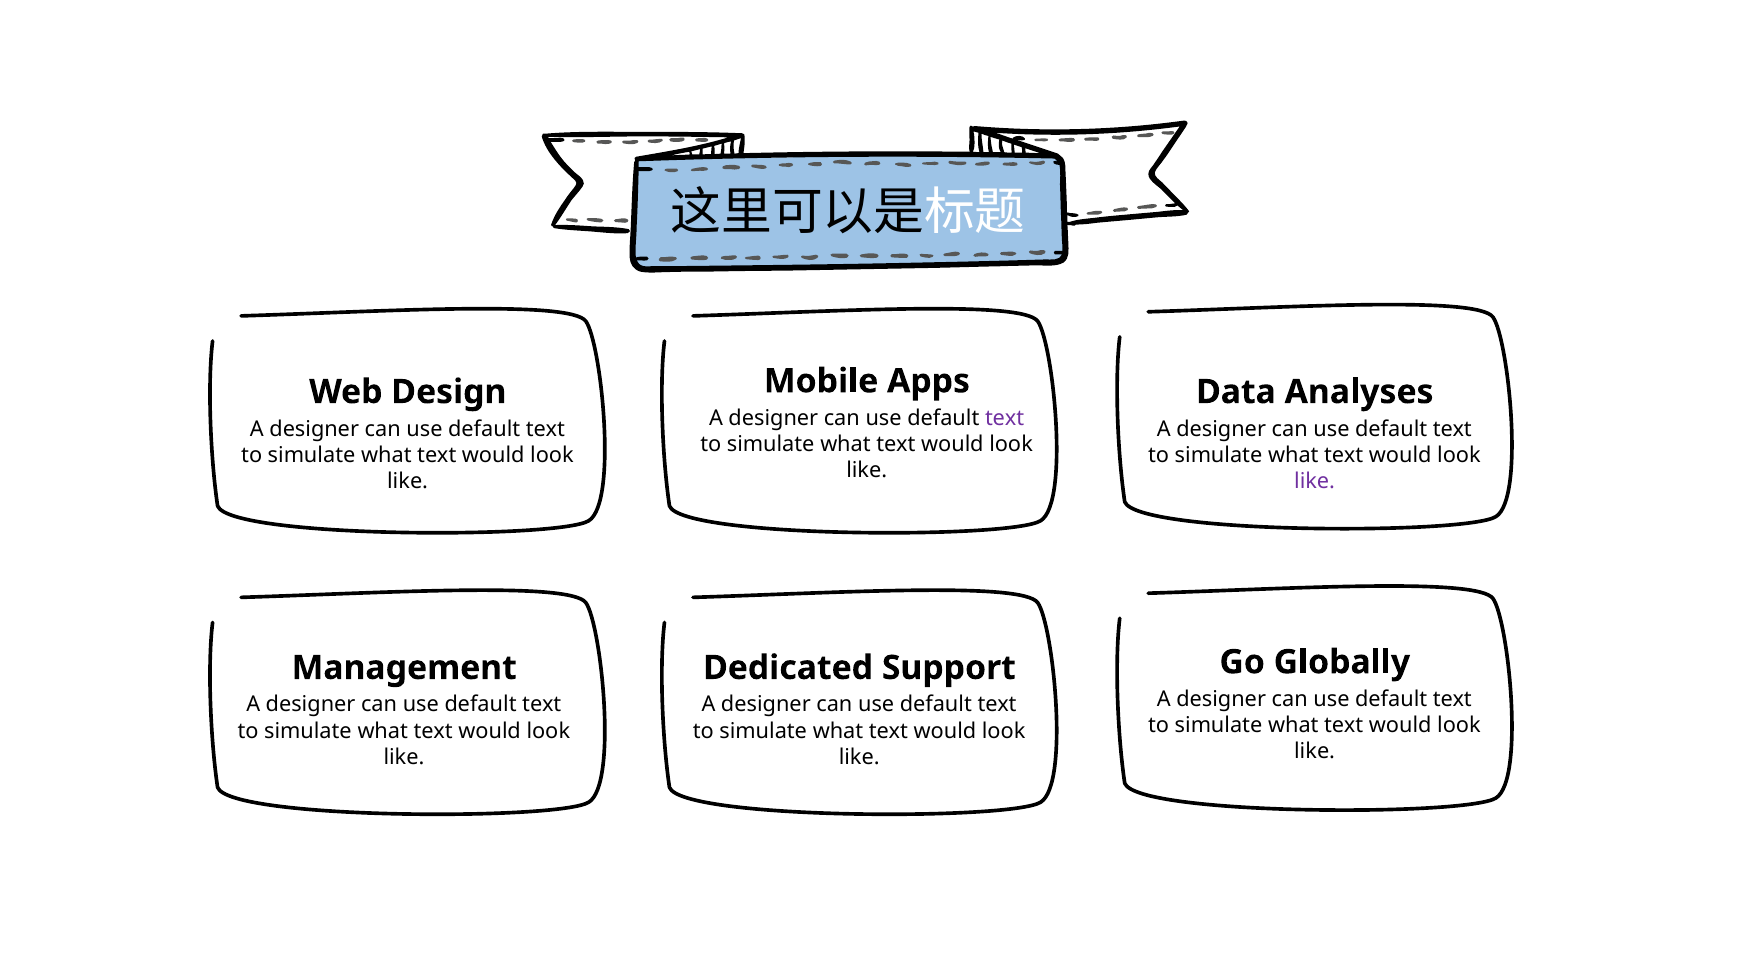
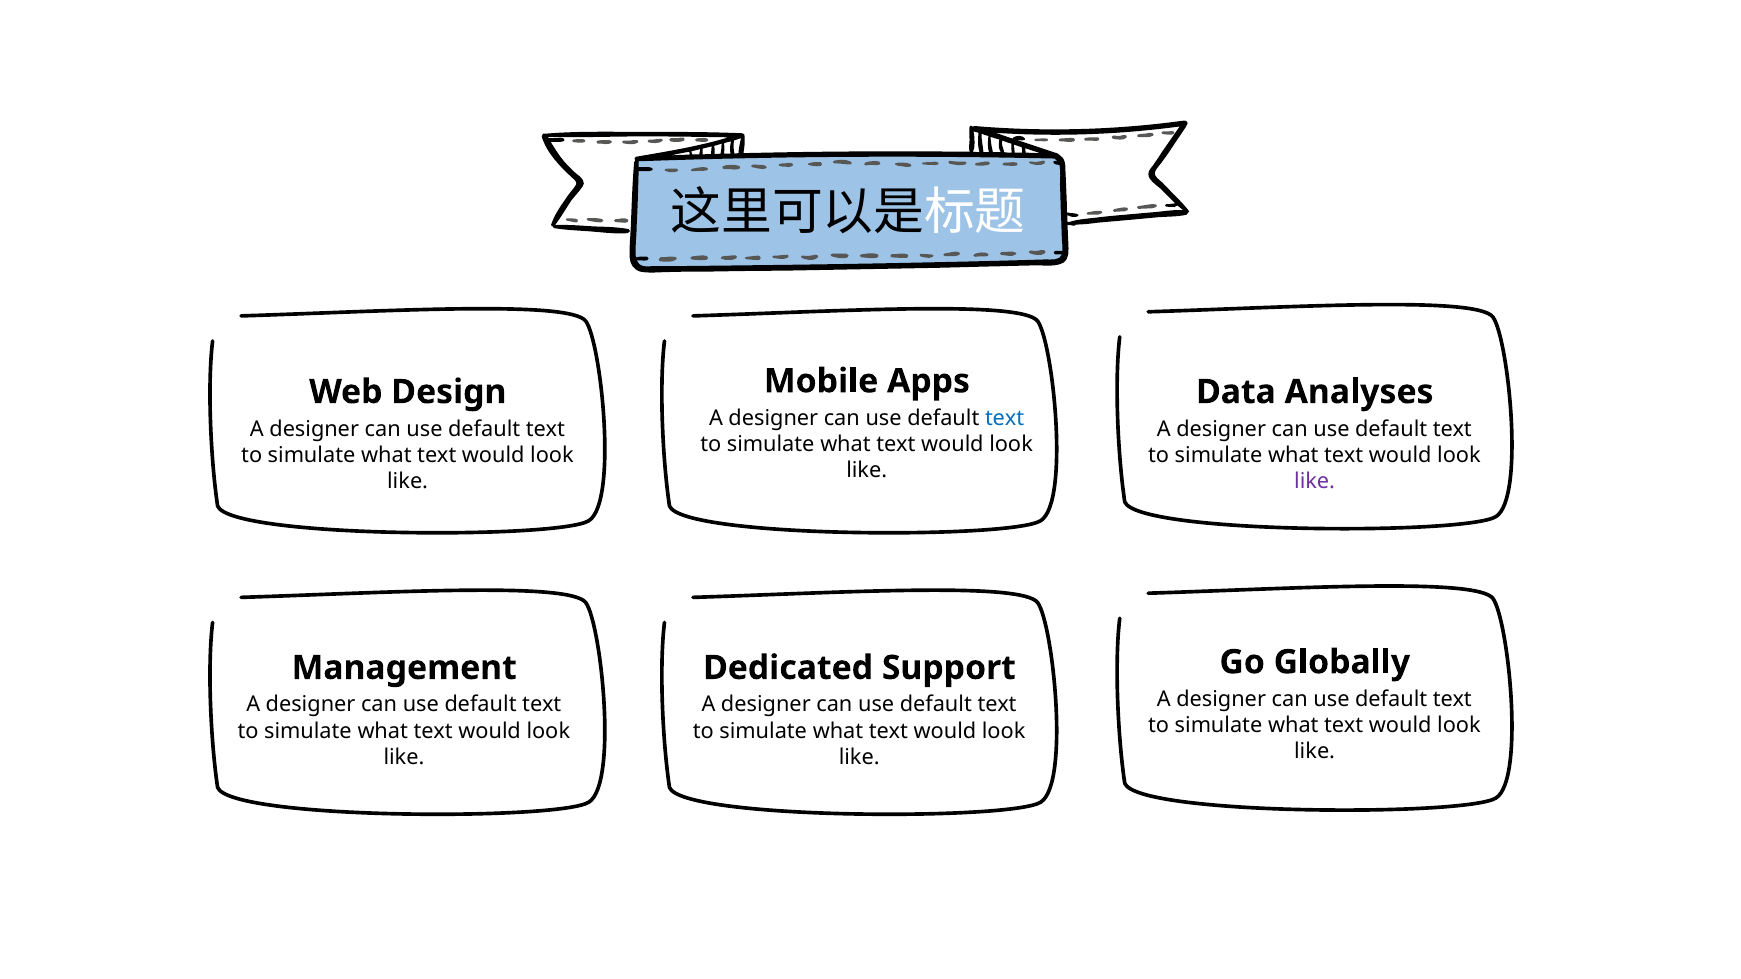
text colour: purple -> blue (1005, 418)
